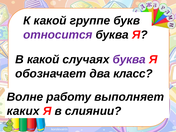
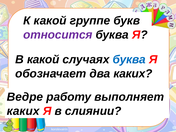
буква colour: purple -> blue (129, 60)
два класс: класс -> каких (133, 74)
Волне: Волне -> Ведре (25, 97)
